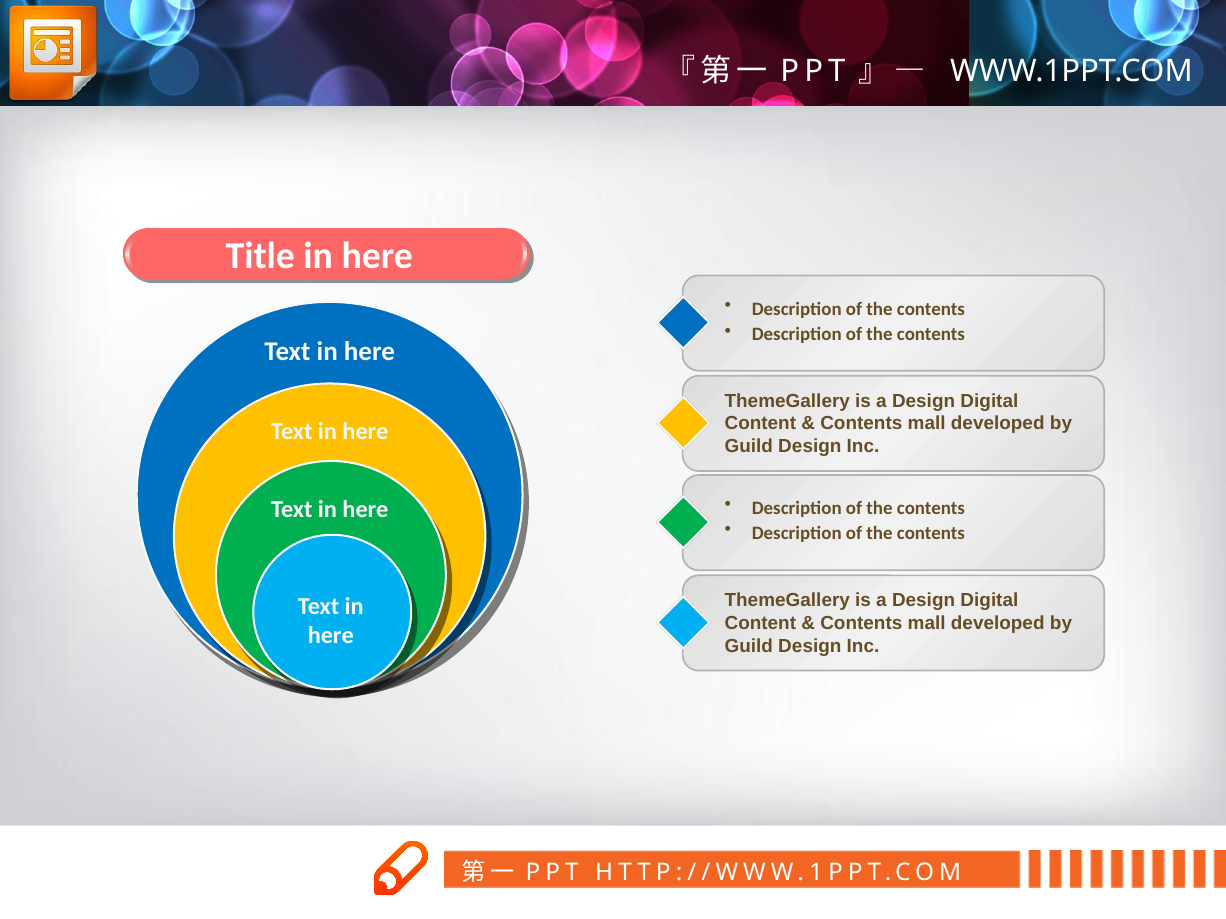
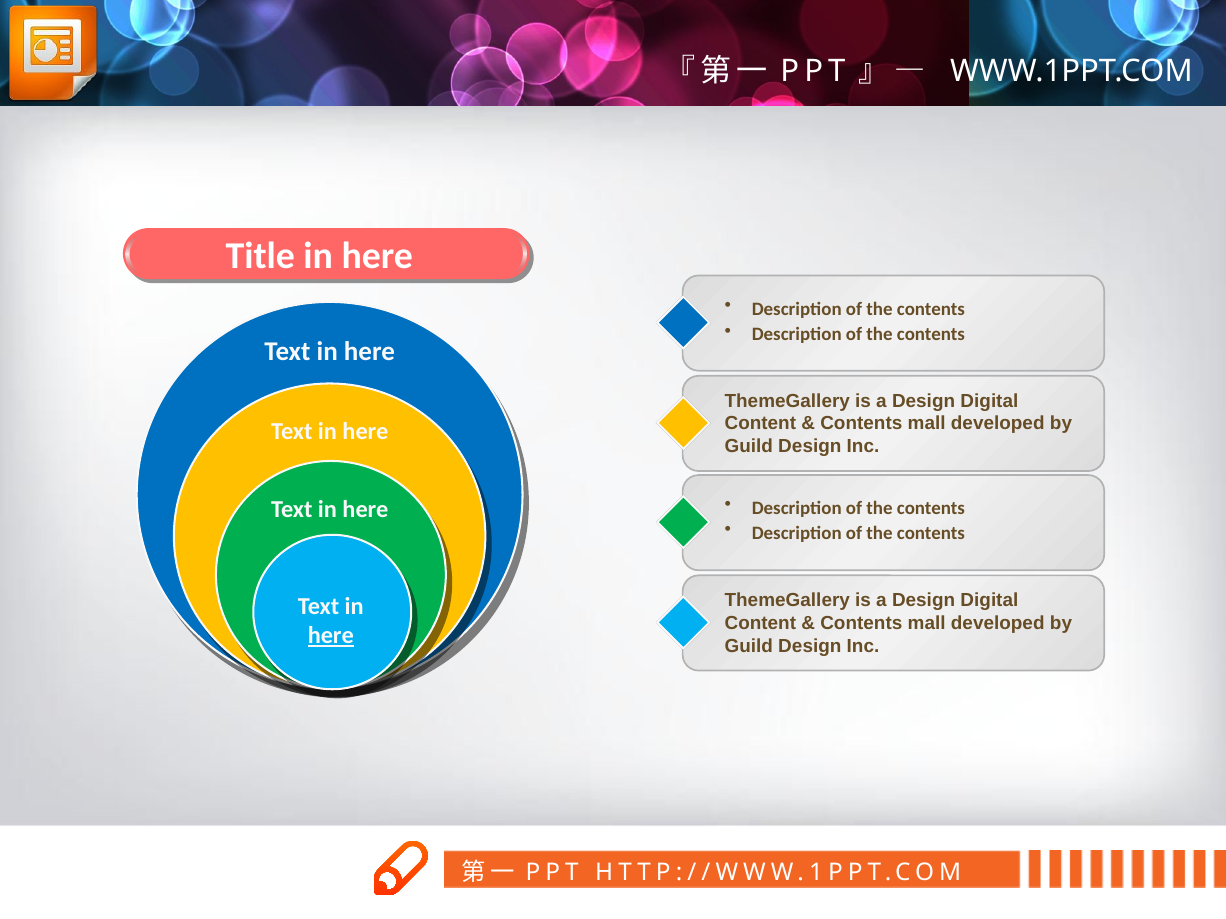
here underline: none -> present (331, 636)
